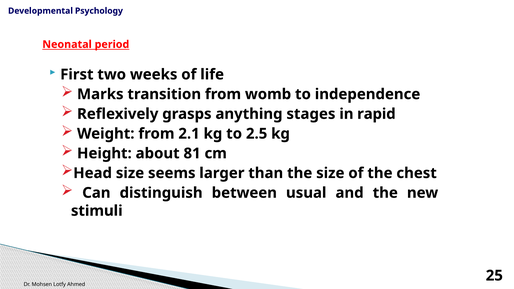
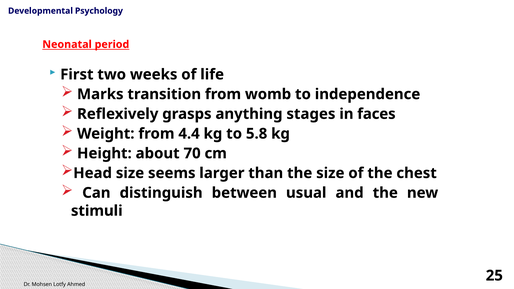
rapid: rapid -> faces (376, 114)
2.1: 2.1 -> 4.4 (189, 134)
2.5: 2.5 -> 5.8 (257, 134)
81: 81 -> 70 (192, 153)
